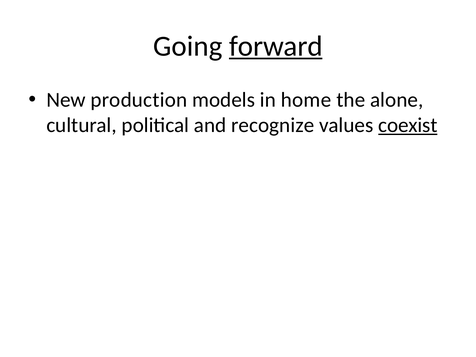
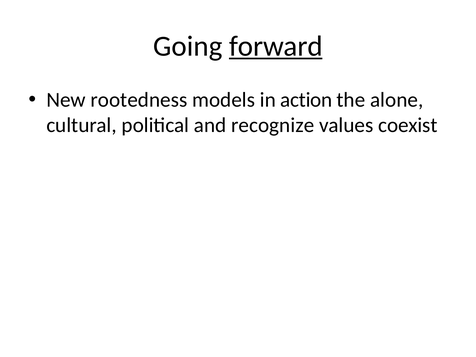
production: production -> rootedness (139, 100)
home: home -> action (306, 100)
coexist underline: present -> none (408, 125)
